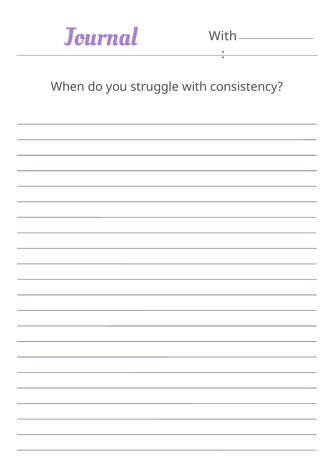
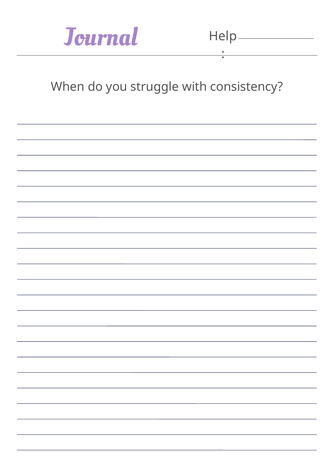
With: With -> Help (223, 36)
